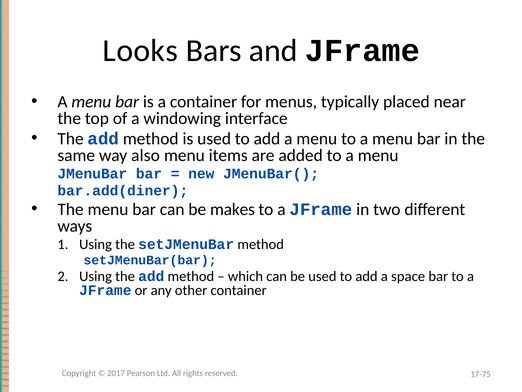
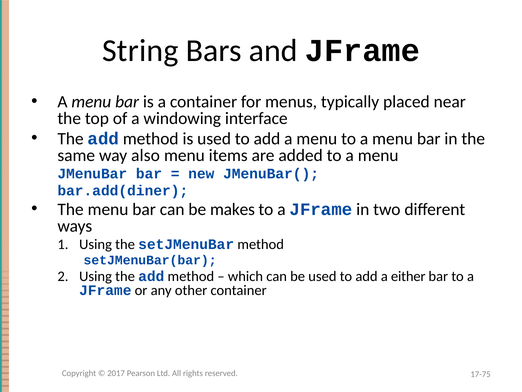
Looks: Looks -> String (140, 51)
space: space -> either (408, 276)
